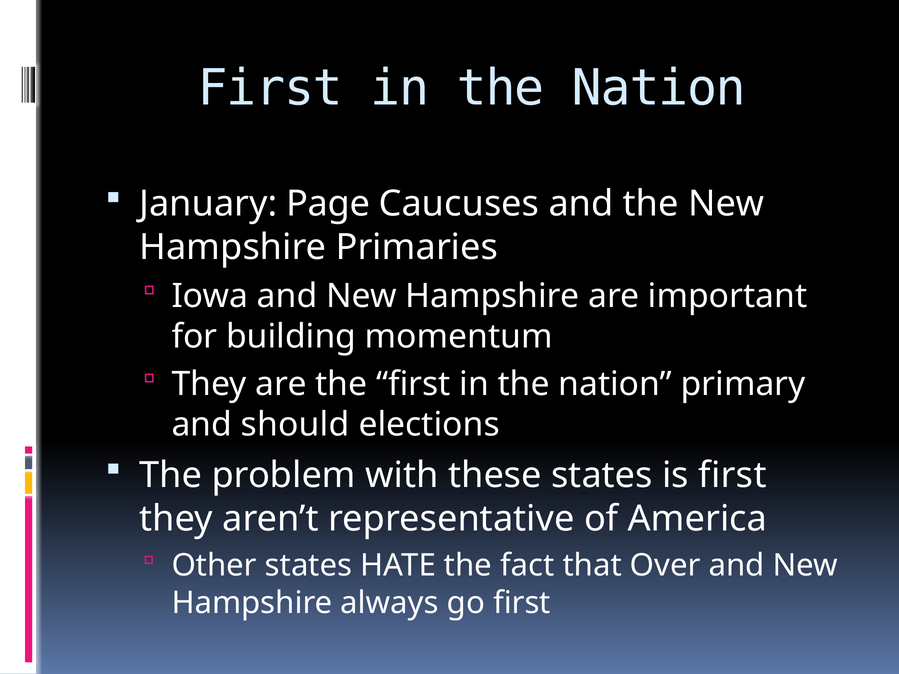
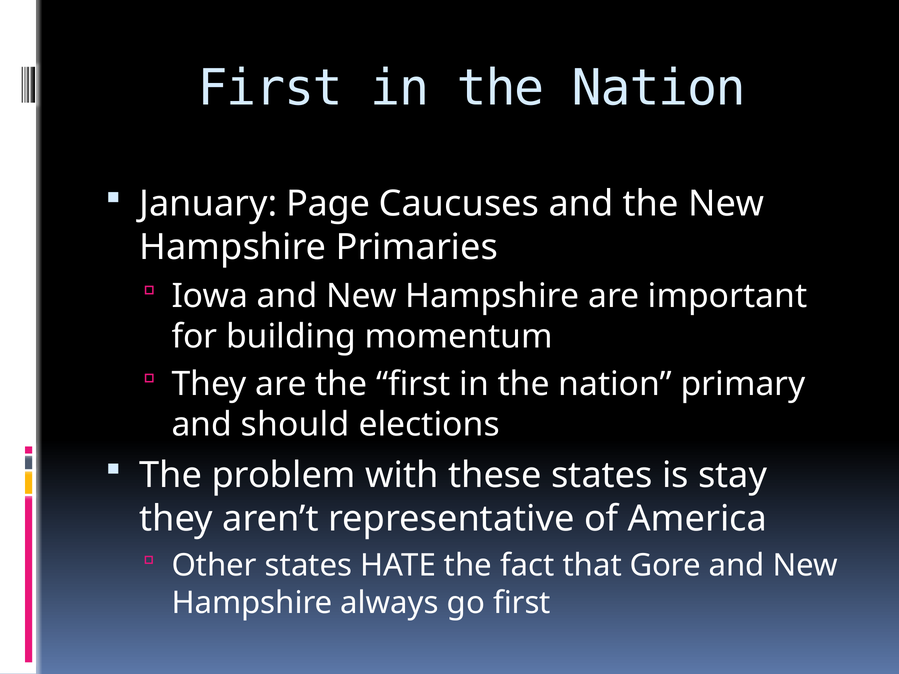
is first: first -> stay (733, 476)
Over: Over -> Gore (665, 566)
